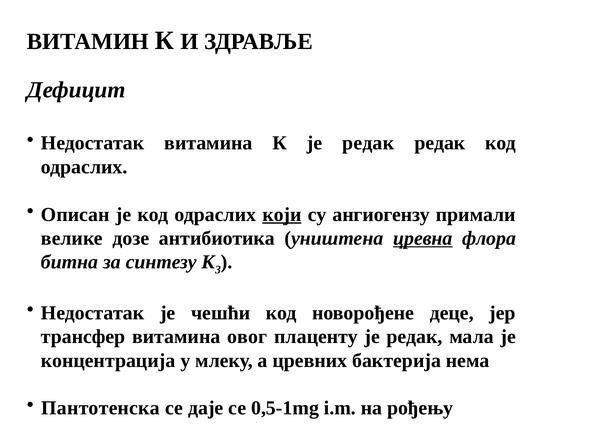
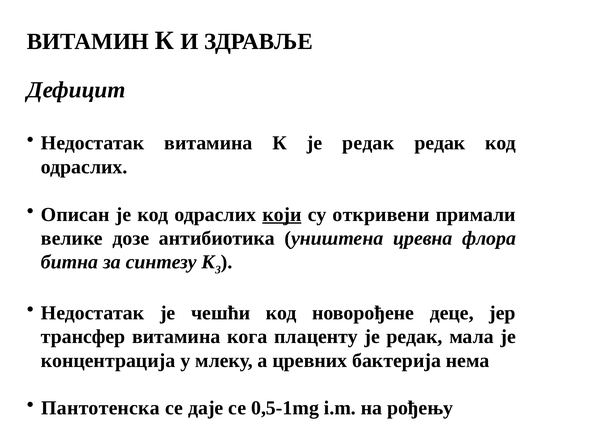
ангиогензу: ангиогензу -> откривени (381, 215)
цревна underline: present -> none (423, 238)
овог: овог -> кога (247, 337)
